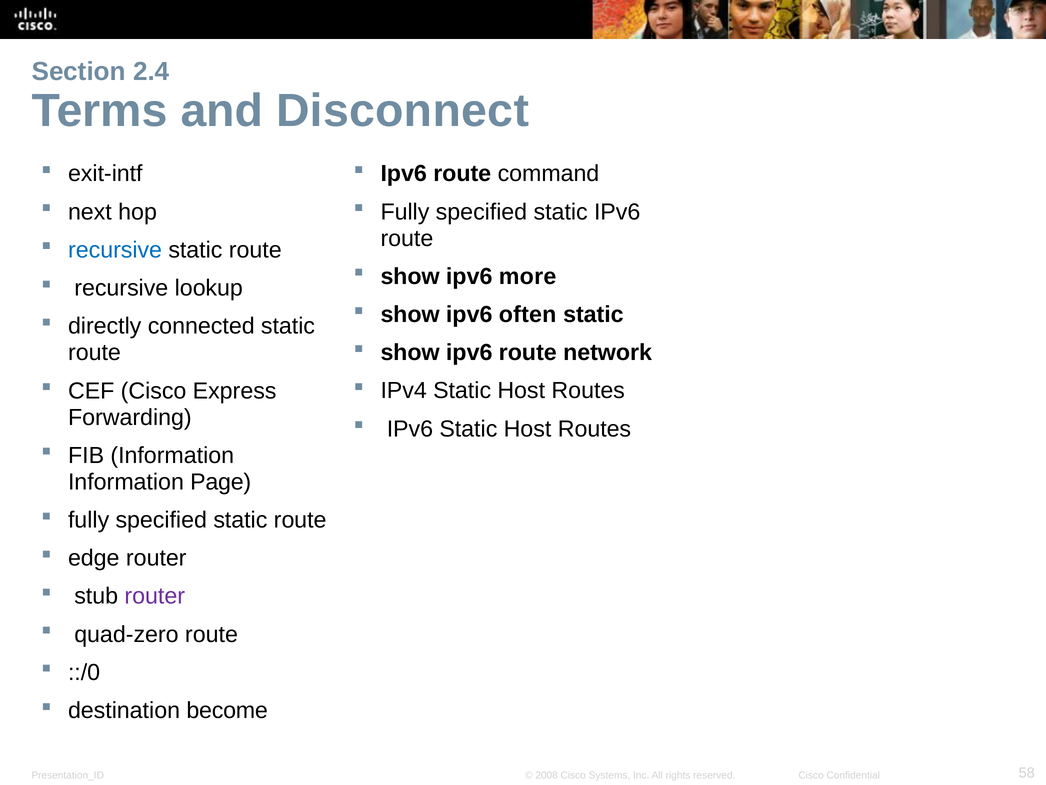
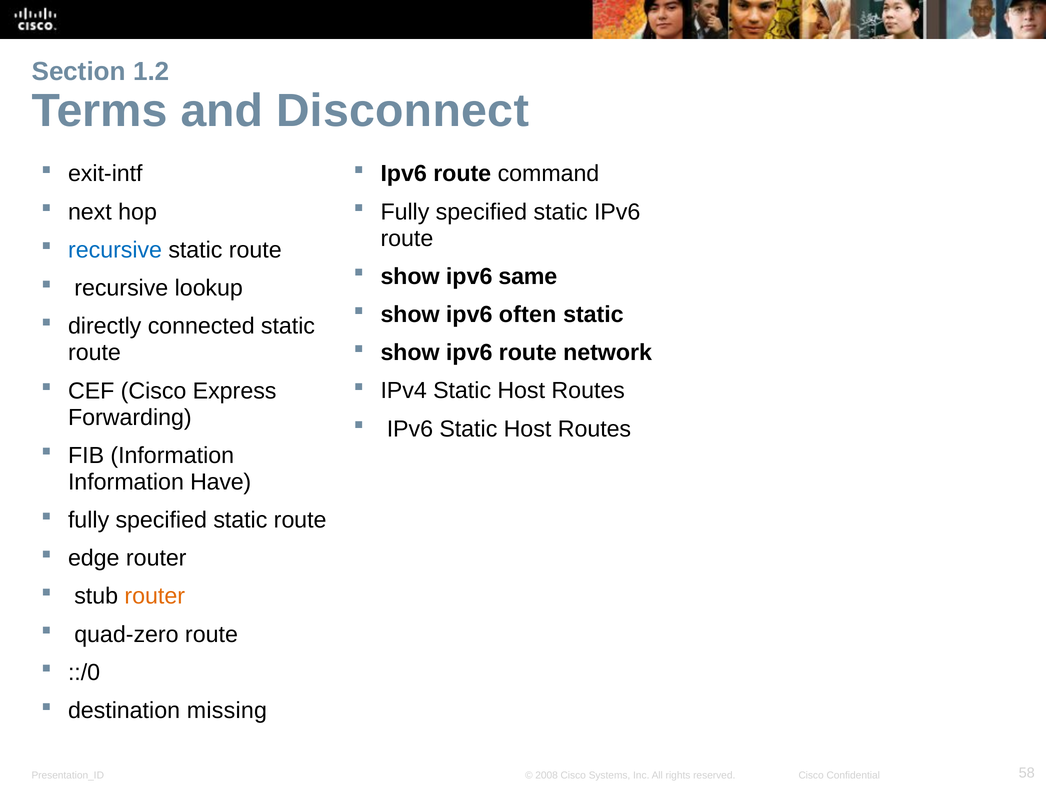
2.4: 2.4 -> 1.2 (151, 72)
more: more -> same (528, 276)
Page: Page -> Have (221, 482)
router colour: purple -> orange (155, 596)
become: become -> missing (227, 710)
